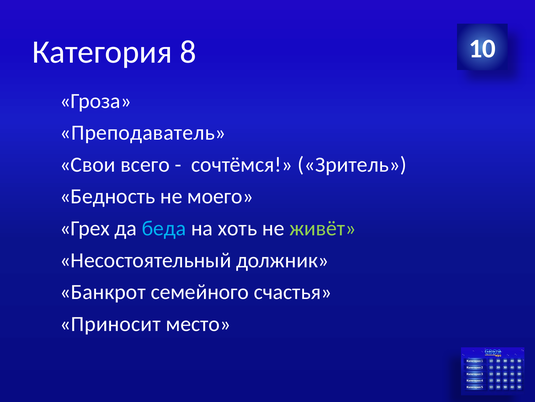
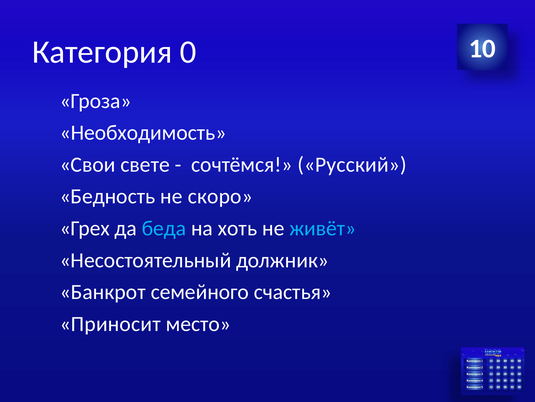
8: 8 -> 0 (188, 52)
Преподаватель: Преподаватель -> Необходимость (143, 133)
всего: всего -> свете (145, 164)
Зритель: Зритель -> Русский (352, 164)
моего: моего -> скоро (220, 196)
живёт colour: light green -> light blue (323, 228)
